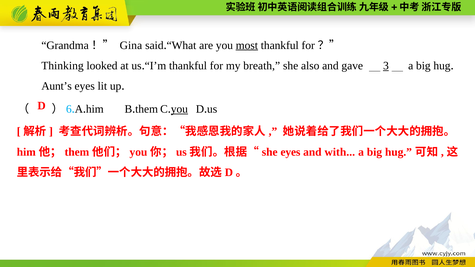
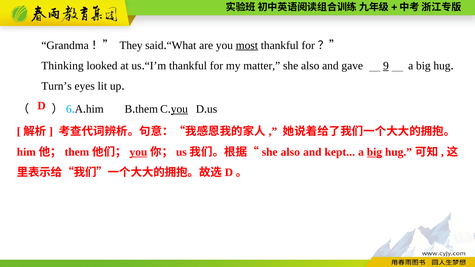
Gina: Gina -> They (131, 45)
breath: breath -> matter (262, 66)
3: 3 -> 9 (386, 66)
Aunt’s: Aunt’s -> Turn’s (57, 86)
you underline: none -> present (138, 152)
eyes: eyes -> also (290, 152)
with: with -> kept (340, 152)
big underline: none -> present (374, 152)
